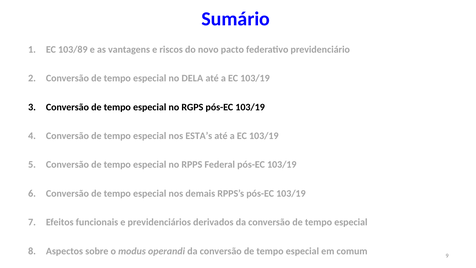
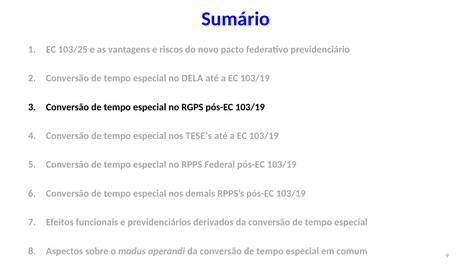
103/89: 103/89 -> 103/25 (73, 50)
ESTA’s: ESTA’s -> TESE’s (199, 136)
